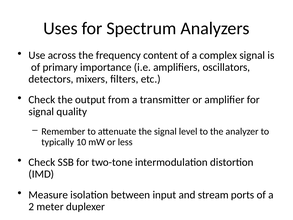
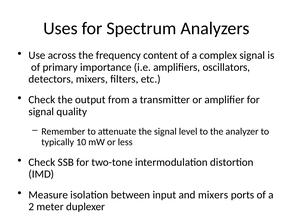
and stream: stream -> mixers (213, 195)
